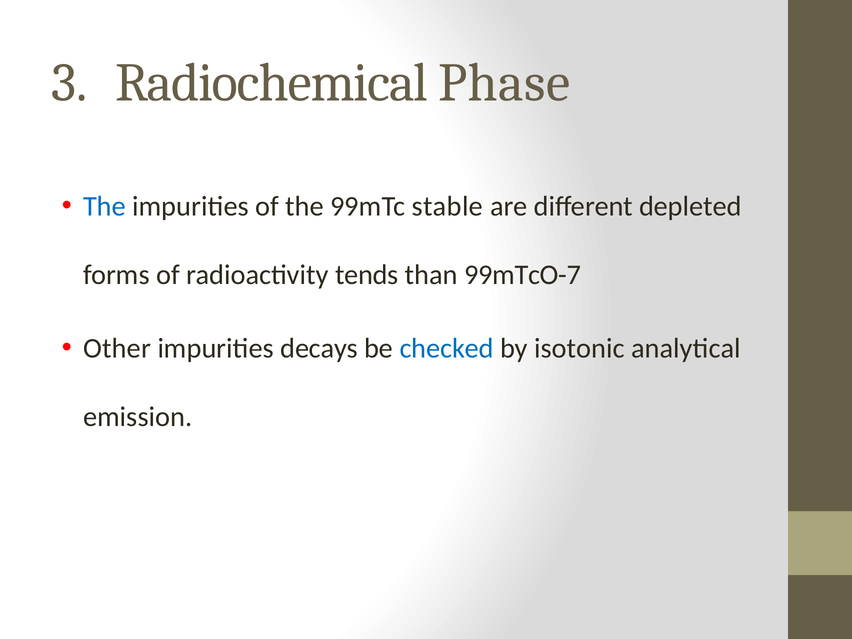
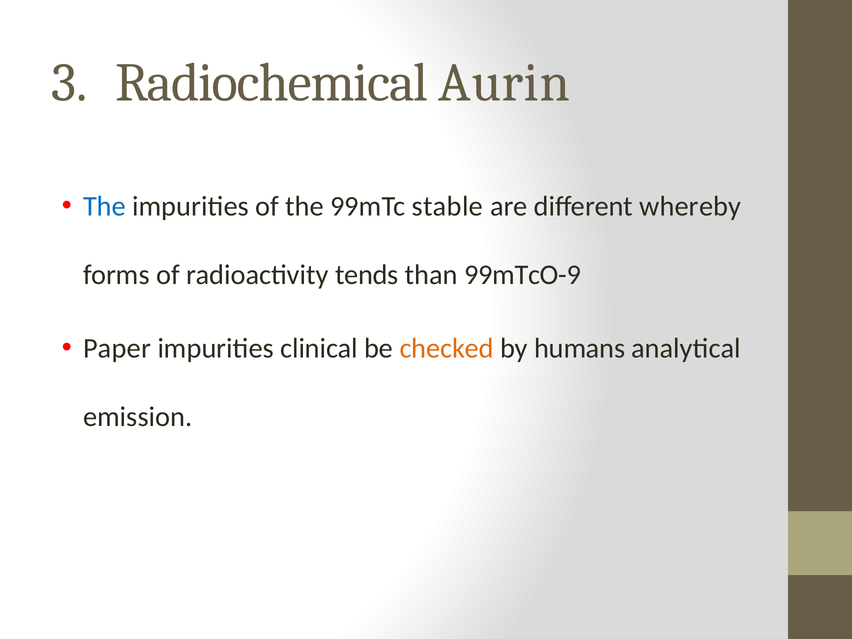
Phase: Phase -> Aurin (504, 83)
depleted: depleted -> whereby (690, 206)
99mTcO-7: 99mTcO-7 -> 99mTcO-9 (523, 275)
Other: Other -> Paper (117, 348)
decays: decays -> clinical (319, 348)
checked colour: blue -> orange (447, 348)
isotonic: isotonic -> humans (580, 348)
